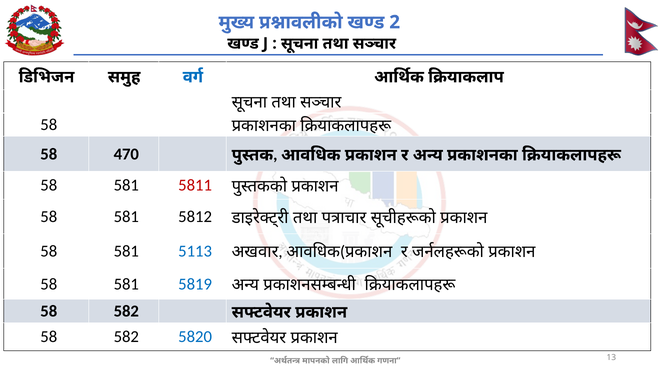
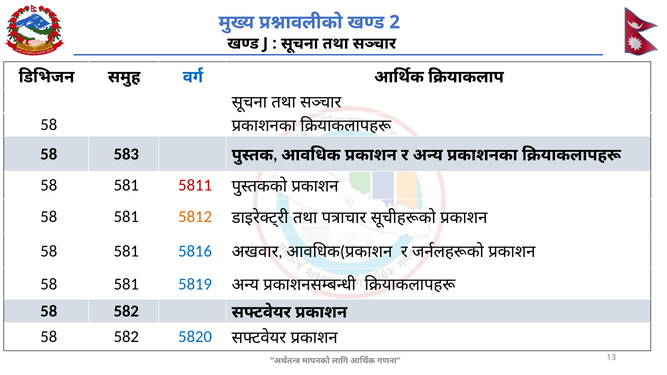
470: 470 -> 583 (126, 154)
5812 colour: black -> orange (195, 217)
5113: 5113 -> 5816 (195, 251)
